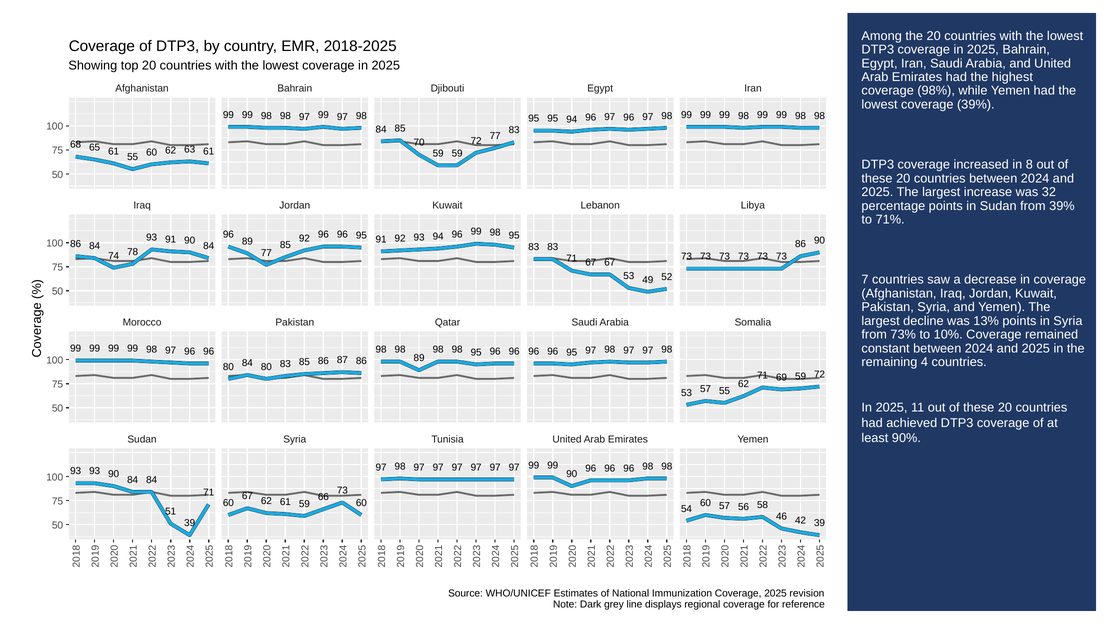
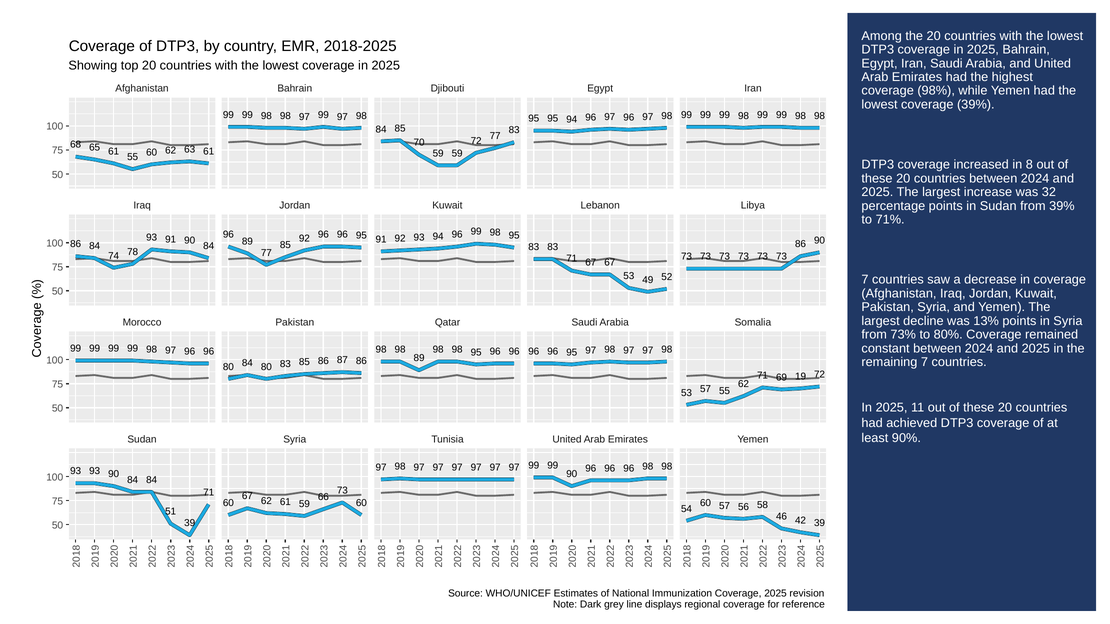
10%: 10% -> 80% (948, 335)
remaining 4: 4 -> 7 (924, 362)
69 59: 59 -> 19 (801, 377)
